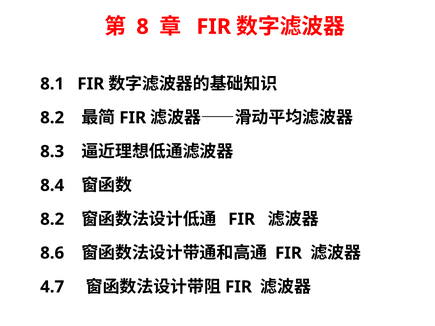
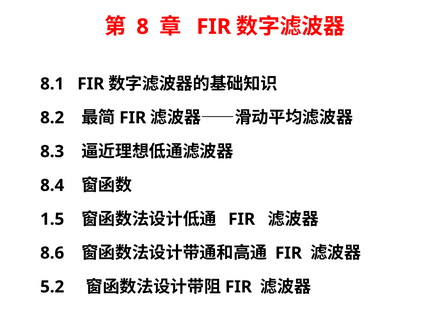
8.2: 8.2 -> 1.5 (52, 219)
4.7: 4.7 -> 5.2 (52, 287)
